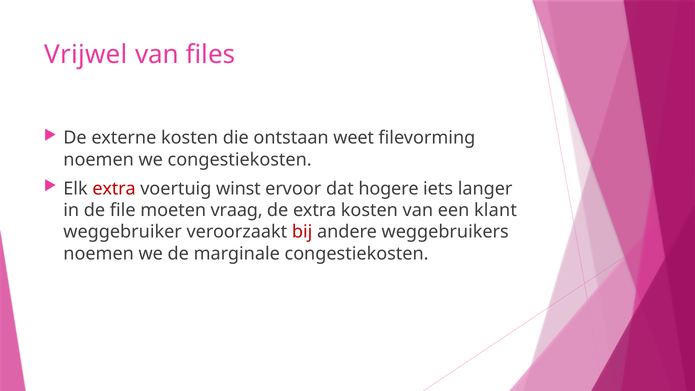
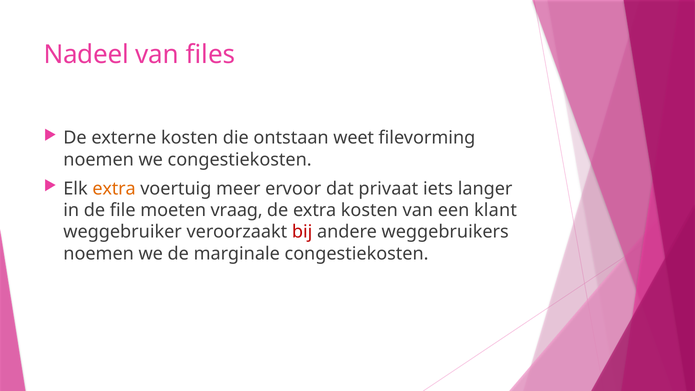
Vrijwel: Vrijwel -> Nadeel (86, 55)
extra colour: red -> orange (114, 189)
winst: winst -> meer (238, 189)
hogere: hogere -> privaat (388, 189)
